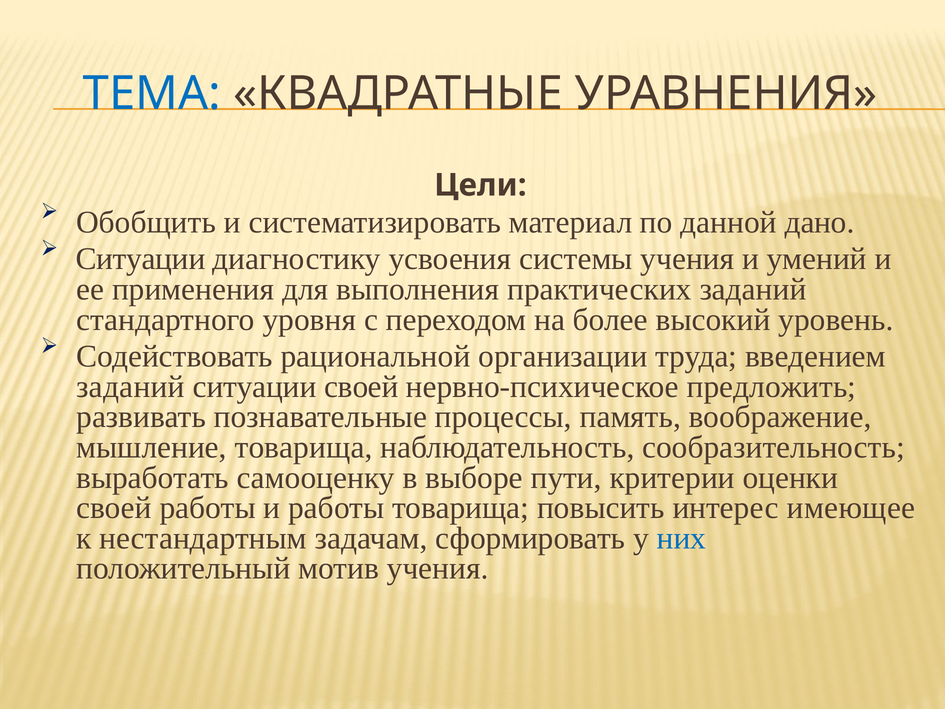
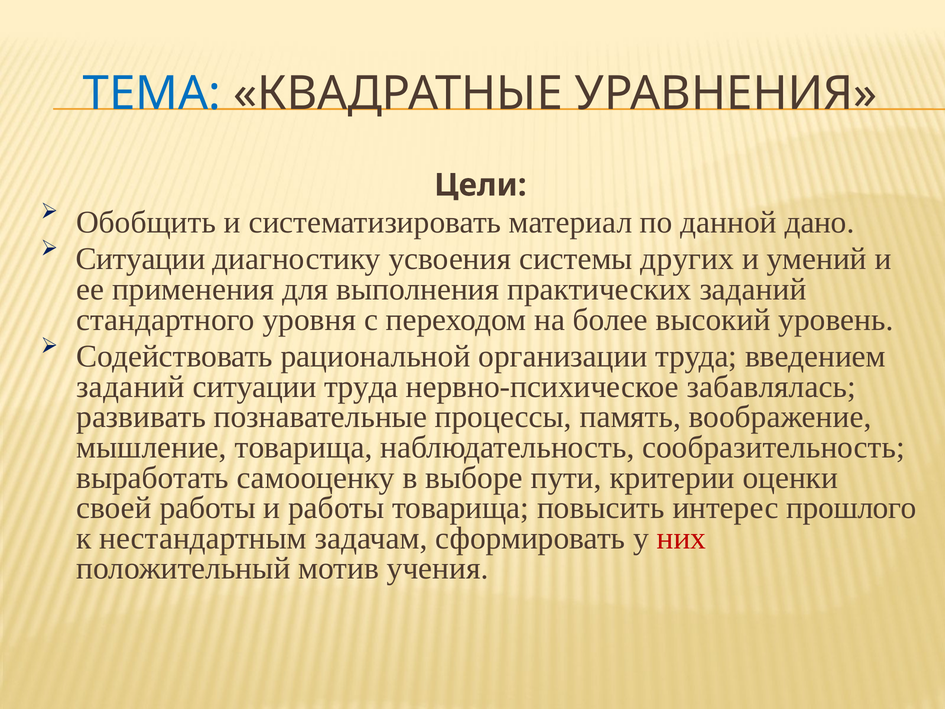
системы учения: учения -> других (687, 259)
ситуации своей: своей -> труда (361, 387)
предложить: предложить -> забавлялась (771, 387)
имеющее: имеющее -> прошлого (851, 508)
них colour: blue -> red (681, 538)
